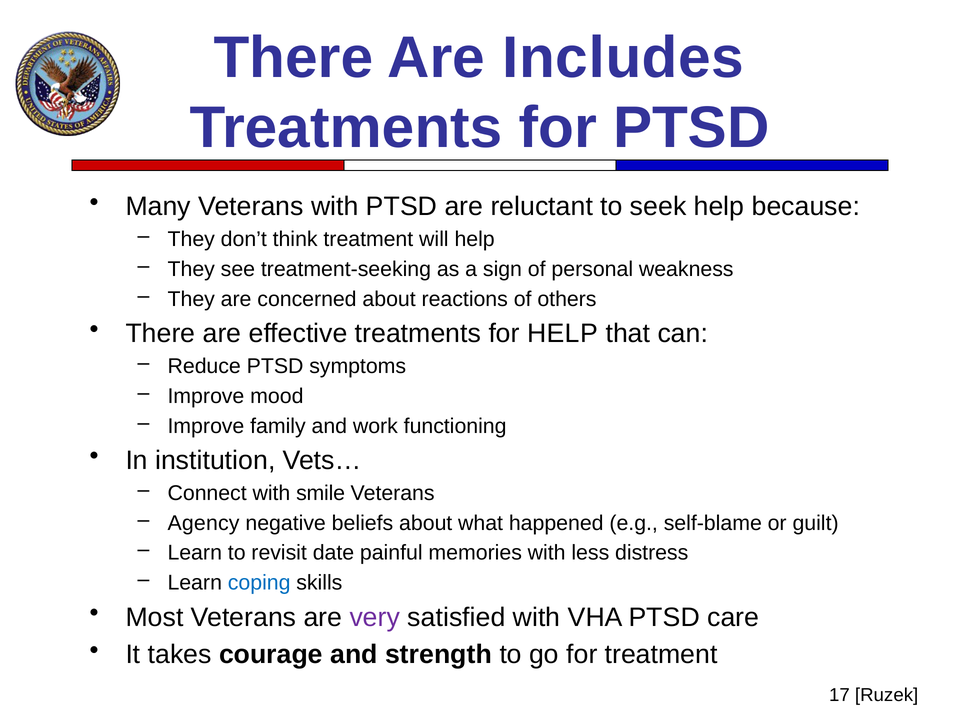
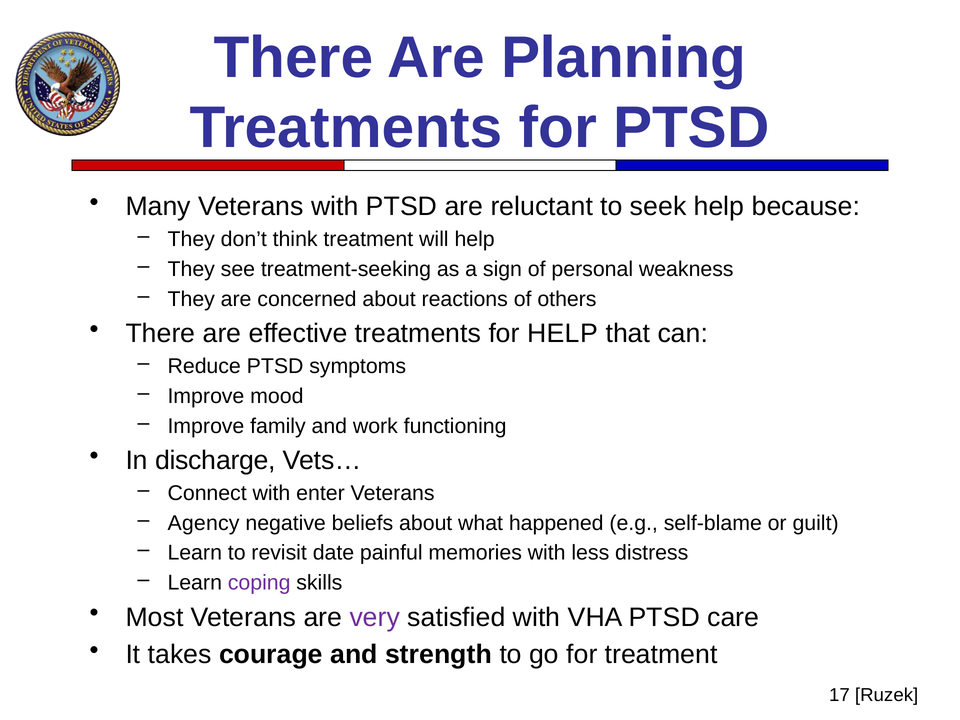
Includes: Includes -> Planning (624, 58)
institution: institution -> discharge (215, 460)
smile: smile -> enter (320, 493)
coping colour: blue -> purple (259, 583)
